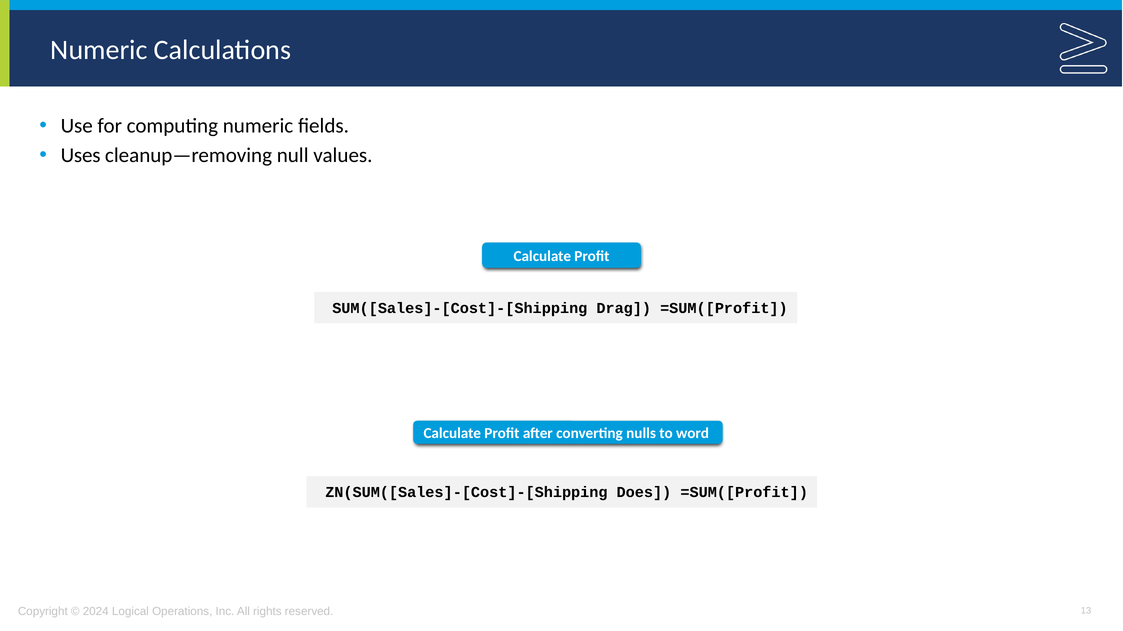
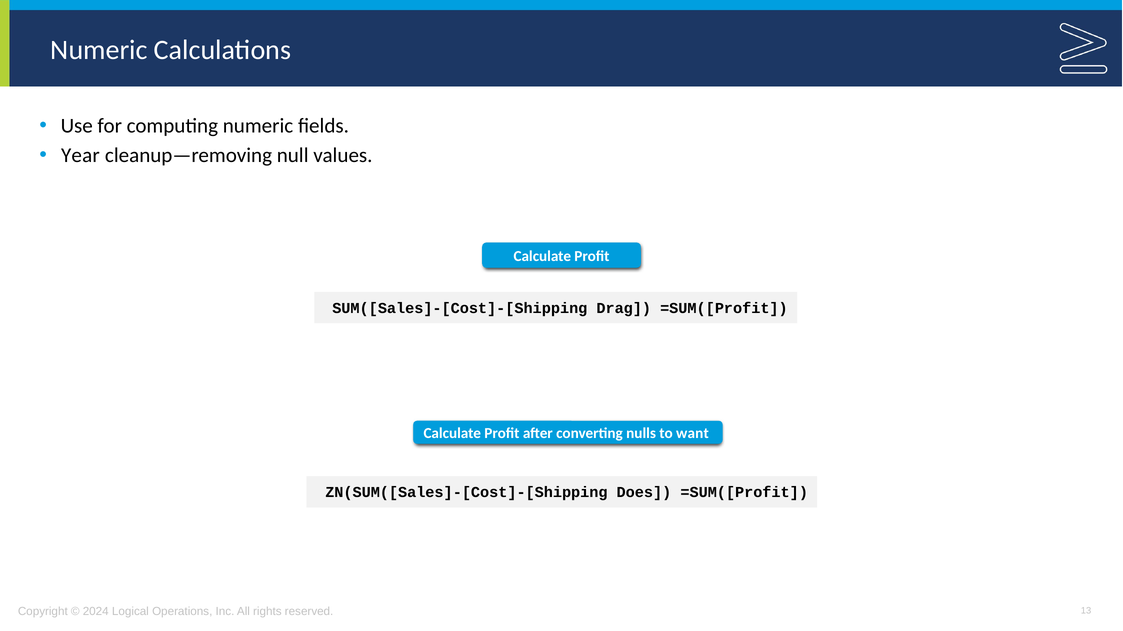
Uses: Uses -> Year (80, 156)
word: word -> want (692, 434)
